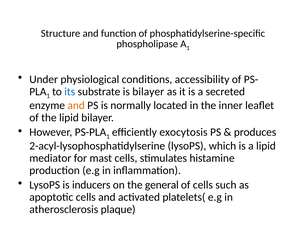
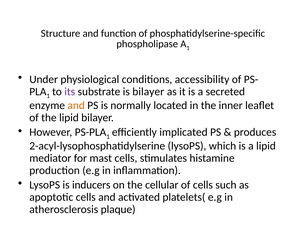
its colour: blue -> purple (70, 92)
exocytosis: exocytosis -> implicated (183, 132)
general: general -> cellular (162, 185)
